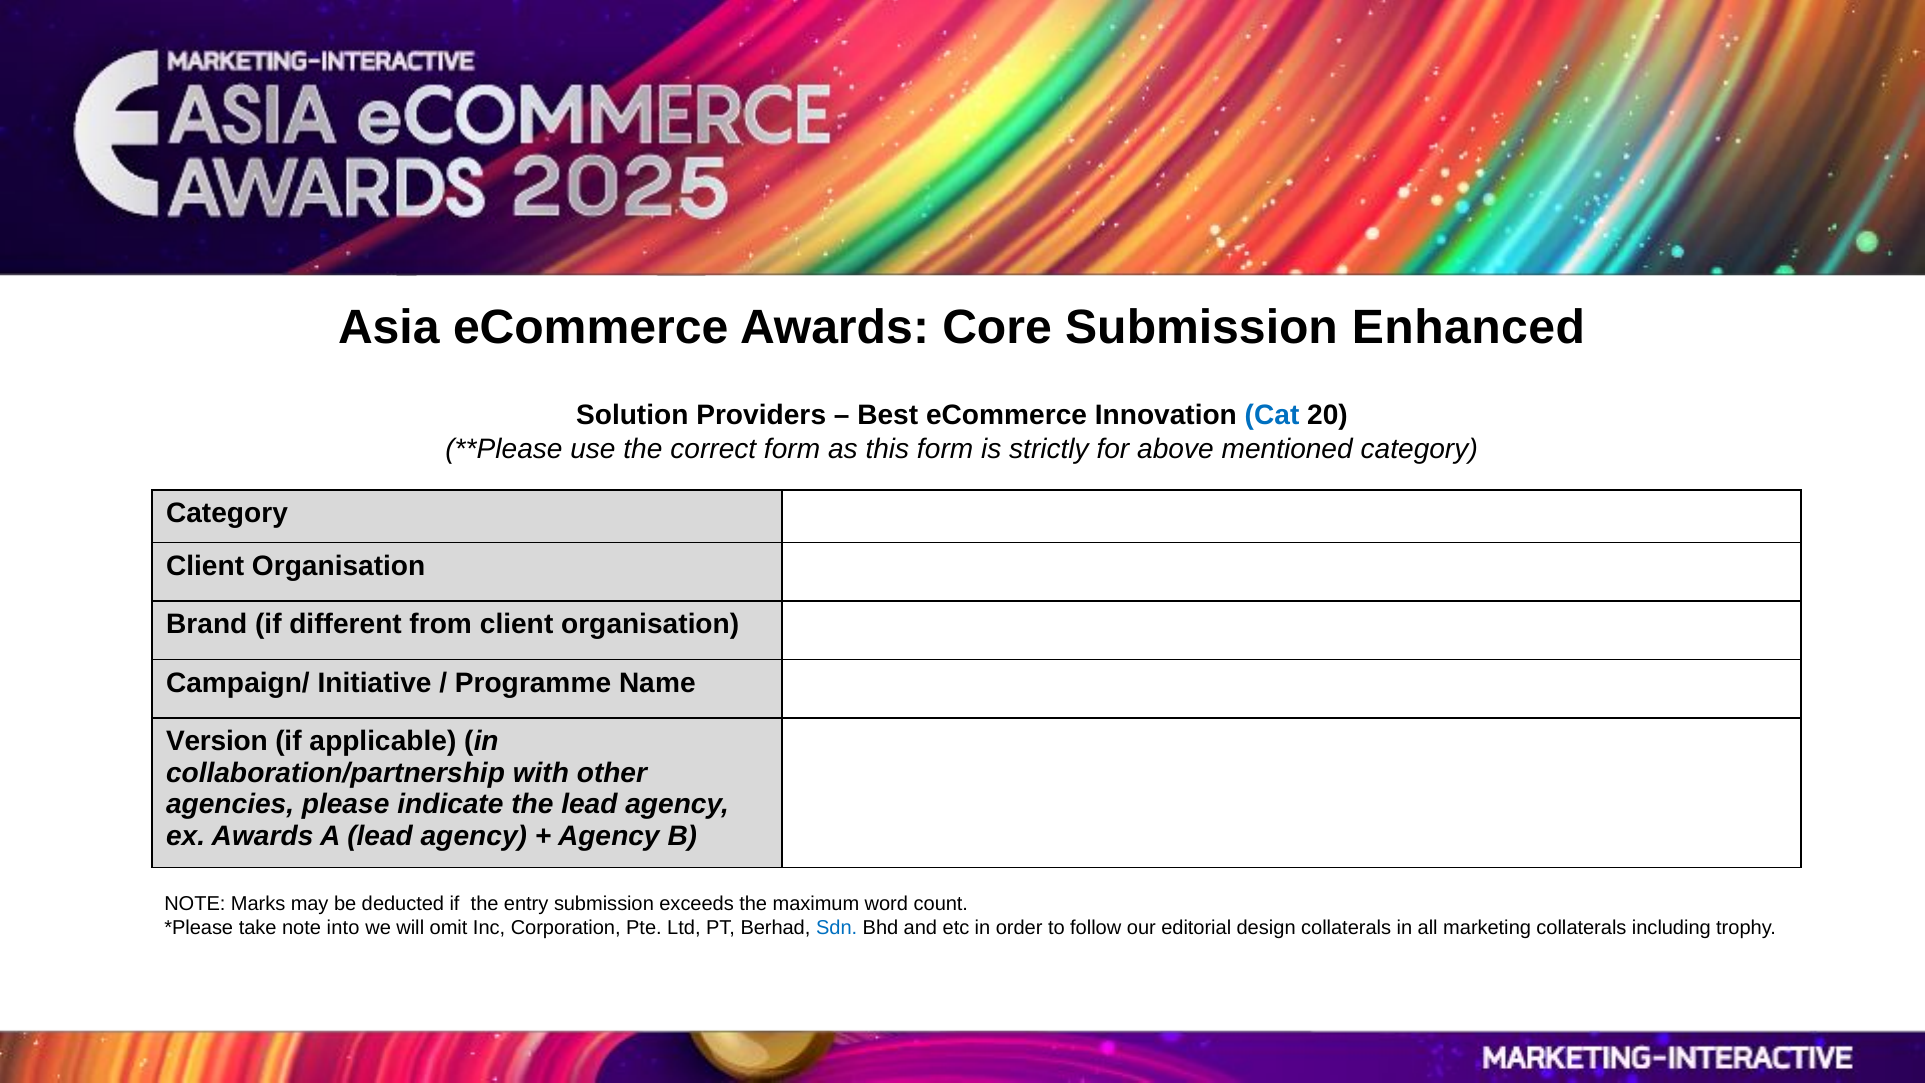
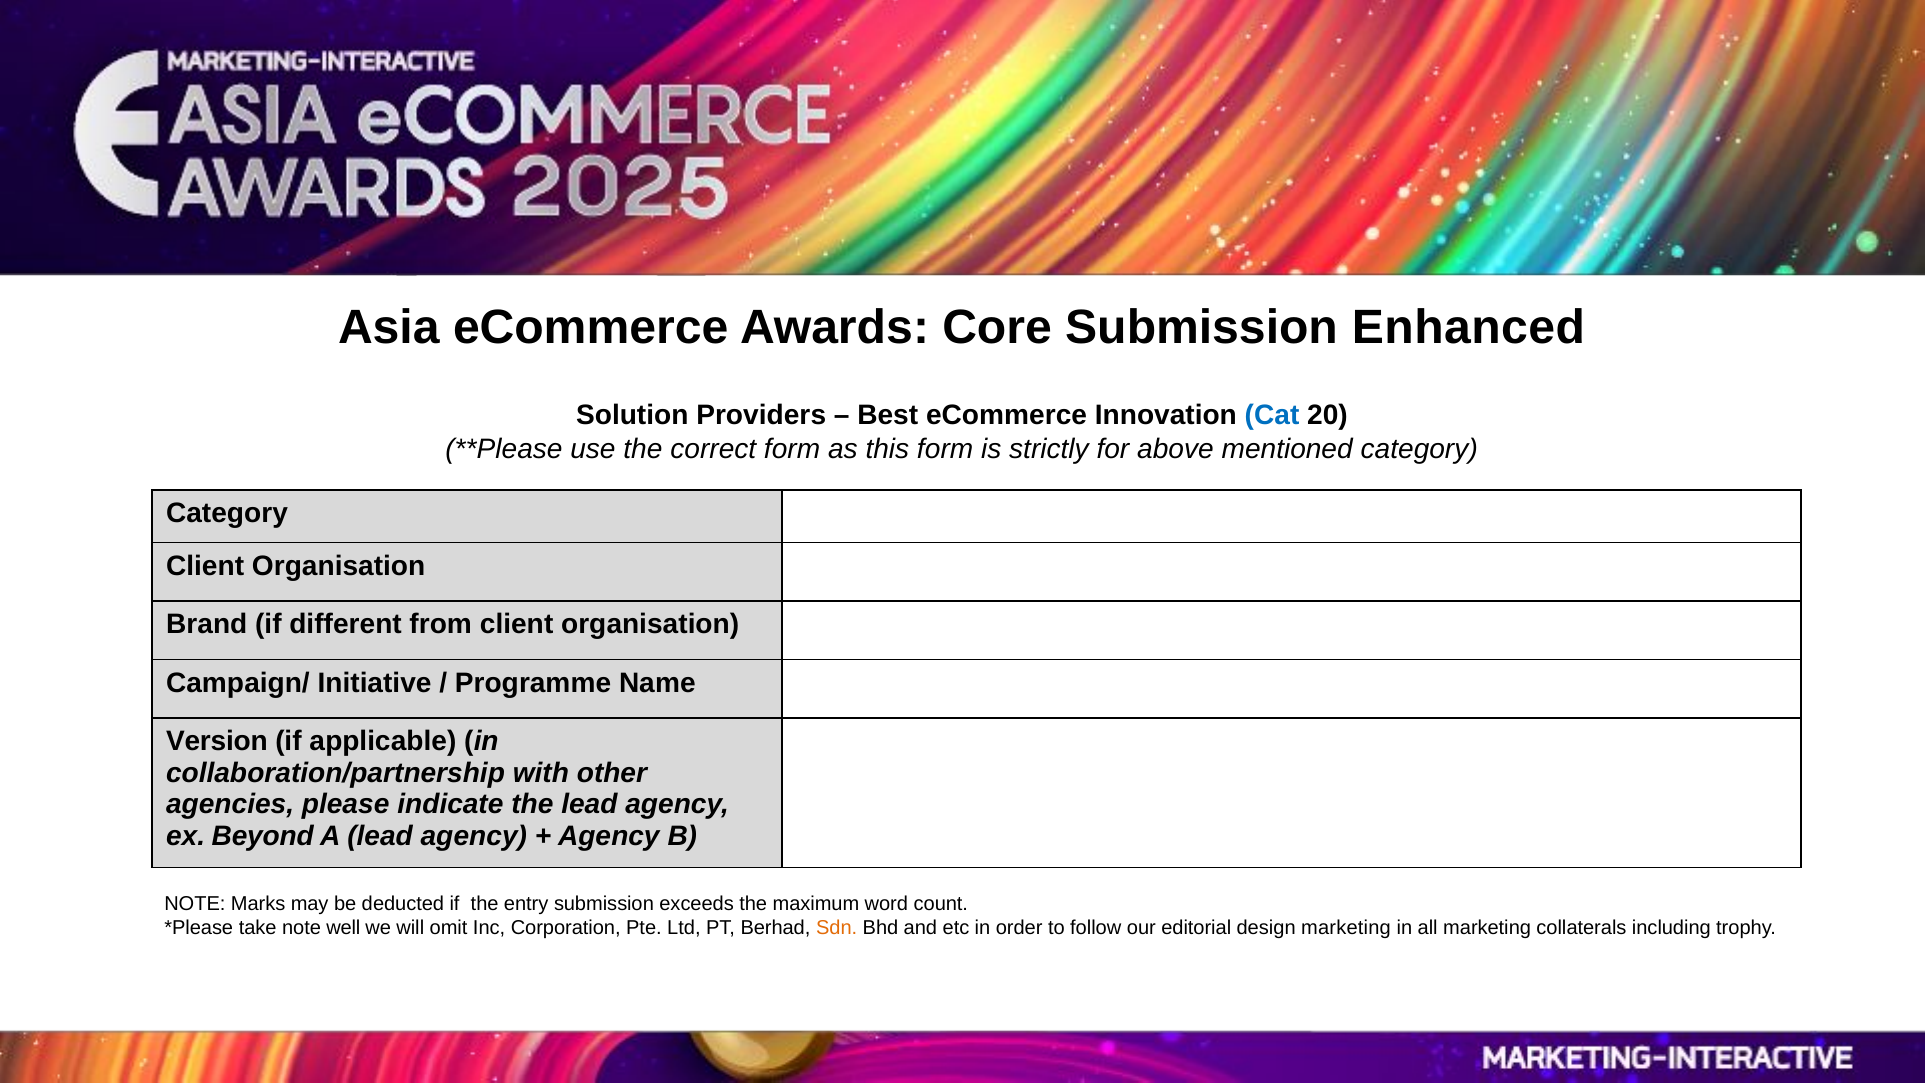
ex Awards: Awards -> Beyond (263, 836)
into: into -> well (343, 928)
Sdn colour: blue -> orange (837, 928)
design collaterals: collaterals -> marketing (1346, 928)
